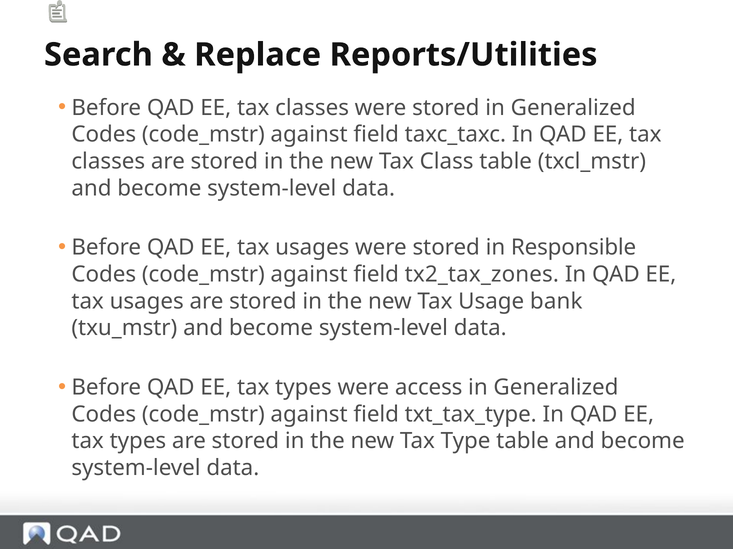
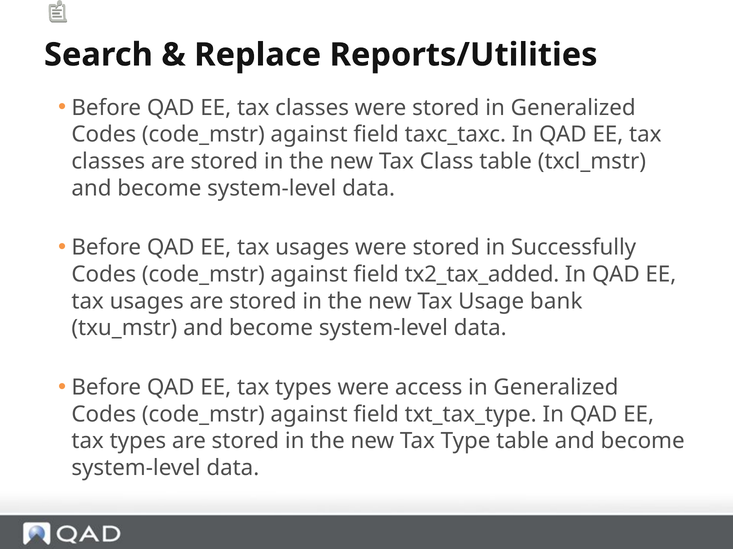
Responsible: Responsible -> Successfully (574, 248)
tx2_tax_zones: tx2_tax_zones -> tx2_tax_added (482, 275)
